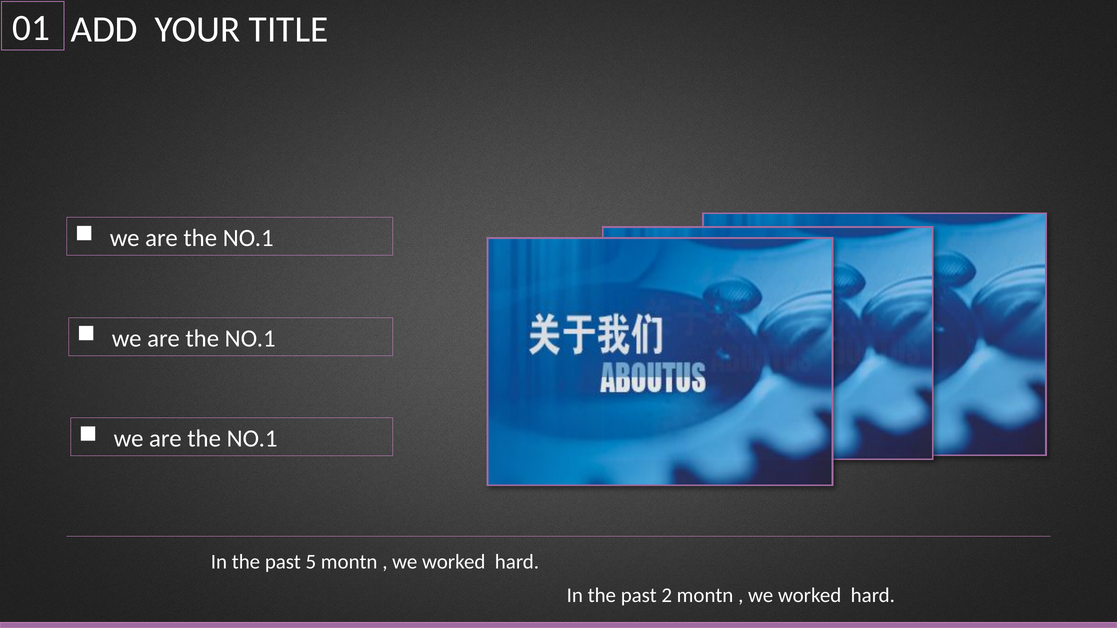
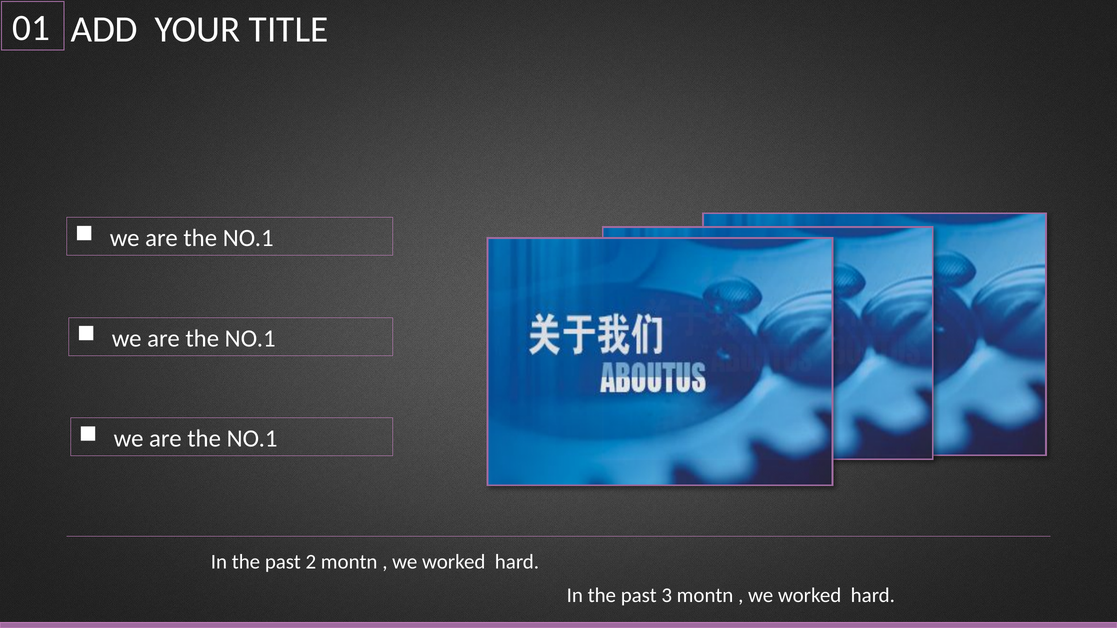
5: 5 -> 2 (311, 562)
2: 2 -> 3 (667, 596)
